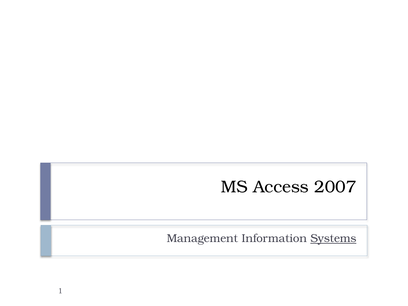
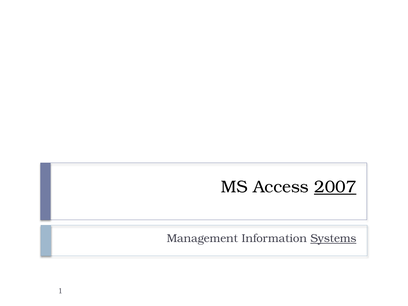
2007 underline: none -> present (335, 187)
